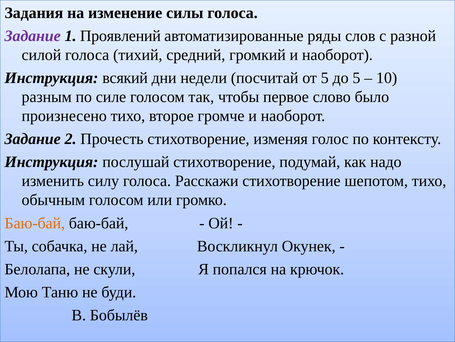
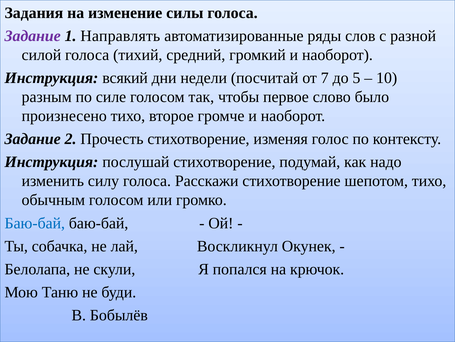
Проявлений: Проявлений -> Направлять (120, 36)
от 5: 5 -> 7 (325, 78)
Баю-бай colour: orange -> blue (35, 223)
